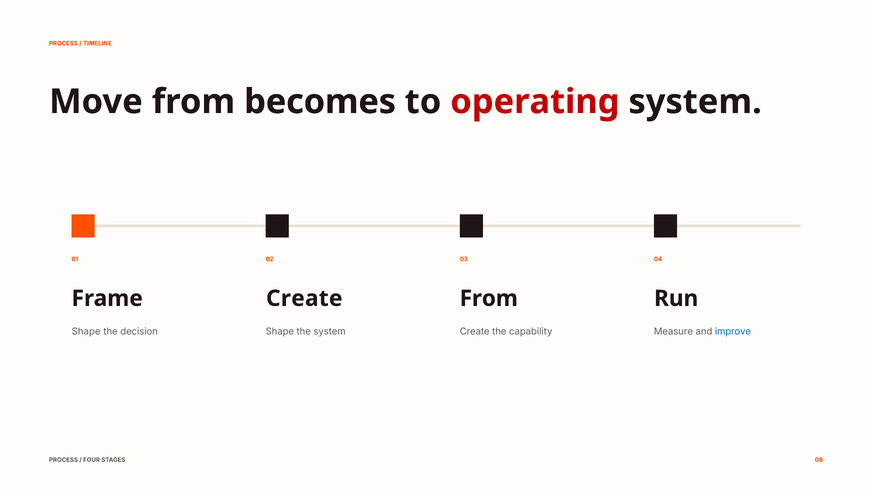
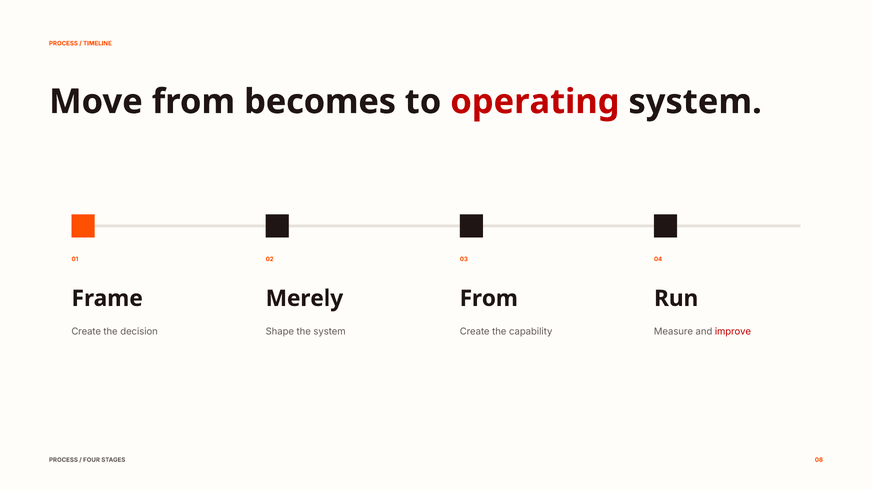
Create: Create -> Merely (304, 299)
Shape: Shape -> Create (86, 332)
improve colour: blue -> red (733, 332)
